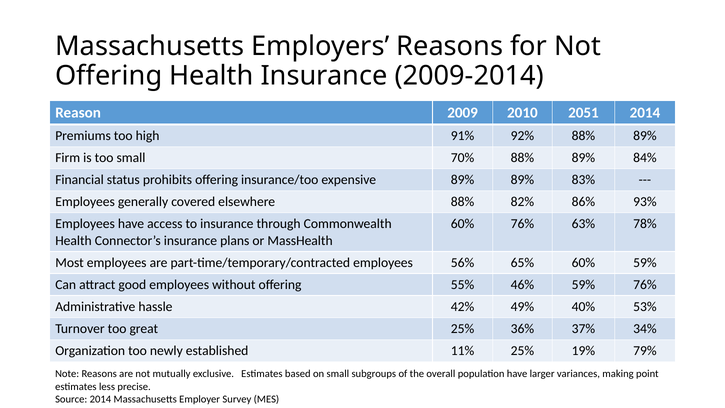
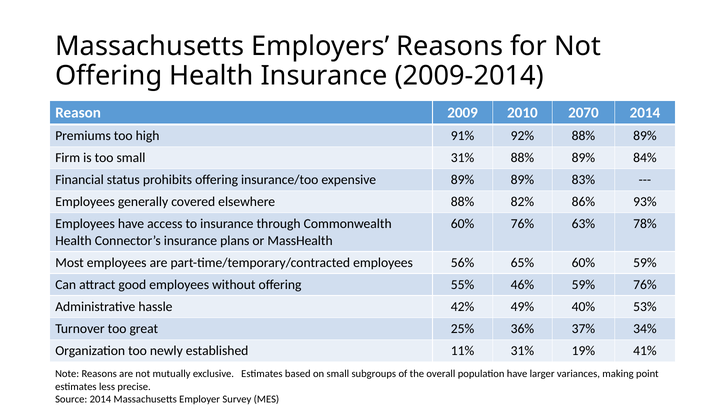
2051: 2051 -> 2070 (583, 113)
small 70%: 70% -> 31% (463, 158)
11% 25%: 25% -> 31% (522, 351)
79%: 79% -> 41% (645, 351)
